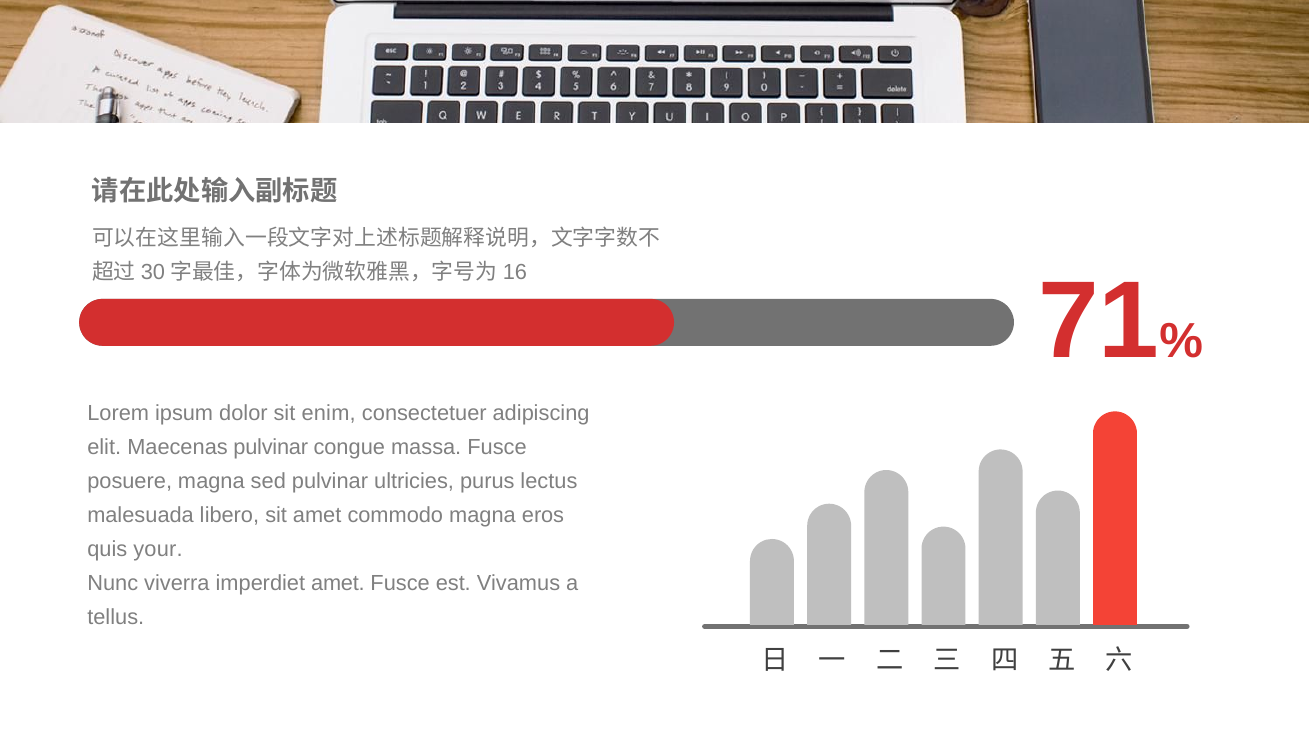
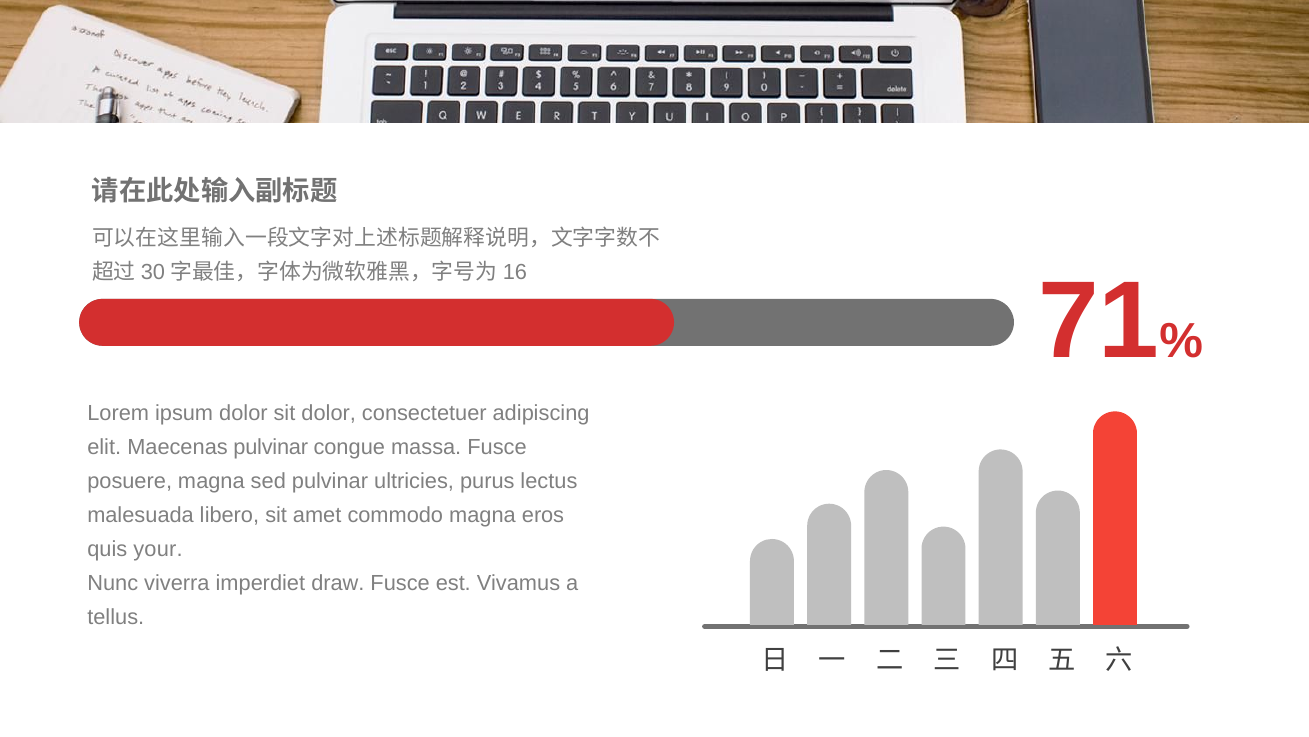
sit enim: enim -> dolor (329, 413)
imperdiet amet: amet -> draw (338, 583)
